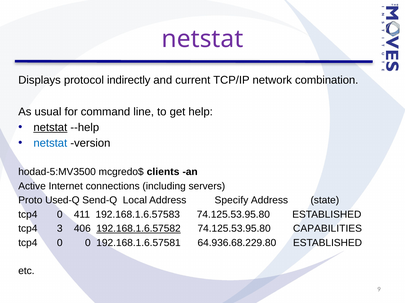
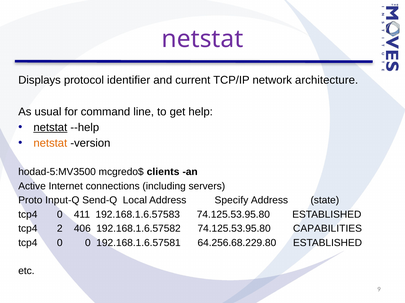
indirectly: indirectly -> identifier (129, 80)
combination: combination -> architecture (327, 80)
netstat colour: blue -> orange (50, 143)
Used-Q: Used-Q -> Input-Q (62, 201)
3: 3 -> 2 (60, 229)
192.168.1.6.57582 underline: present -> none (138, 229)
64.936.68.229.80: 64.936.68.229.80 -> 64.256.68.229.80 (237, 243)
